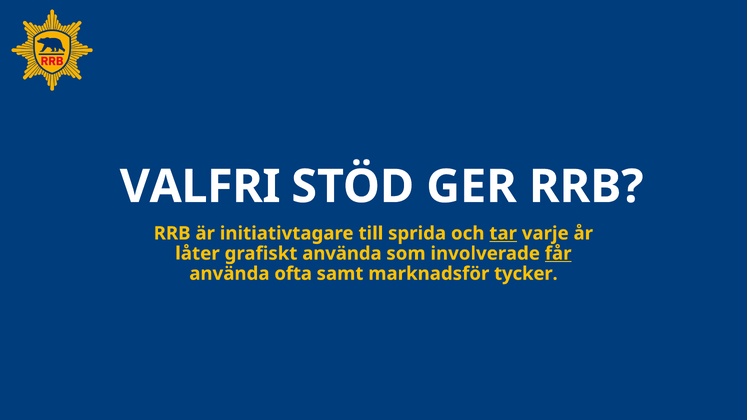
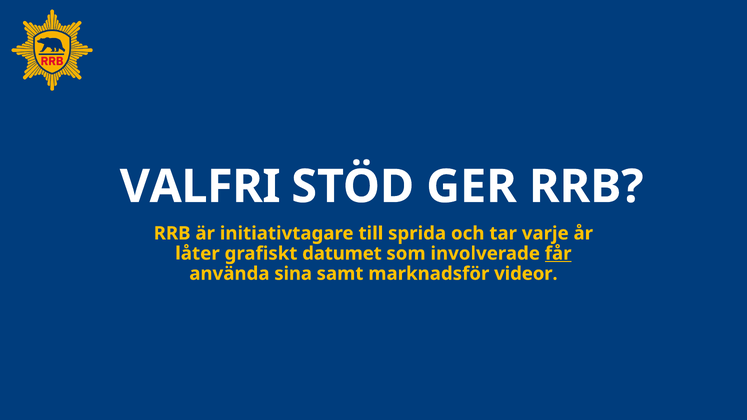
tar underline: present -> none (503, 233)
grafiskt använda: använda -> datumet (342, 254)
ofta: ofta -> sina (293, 274)
tycker: tycker -> videor (526, 274)
